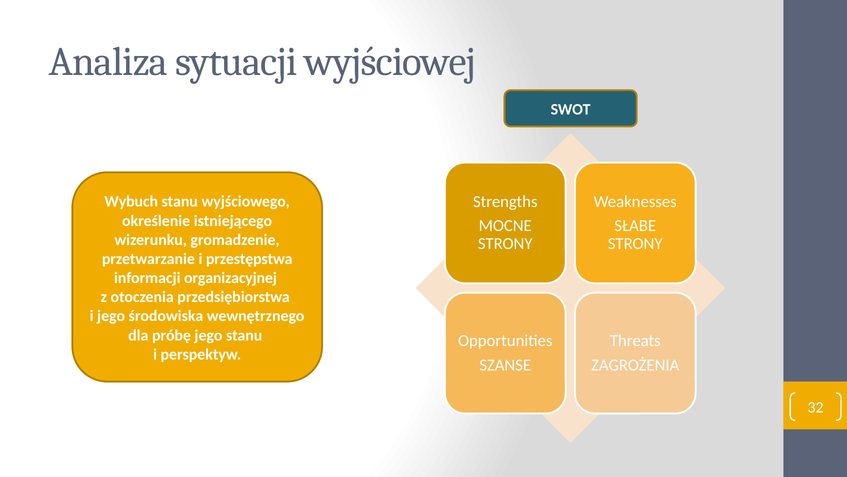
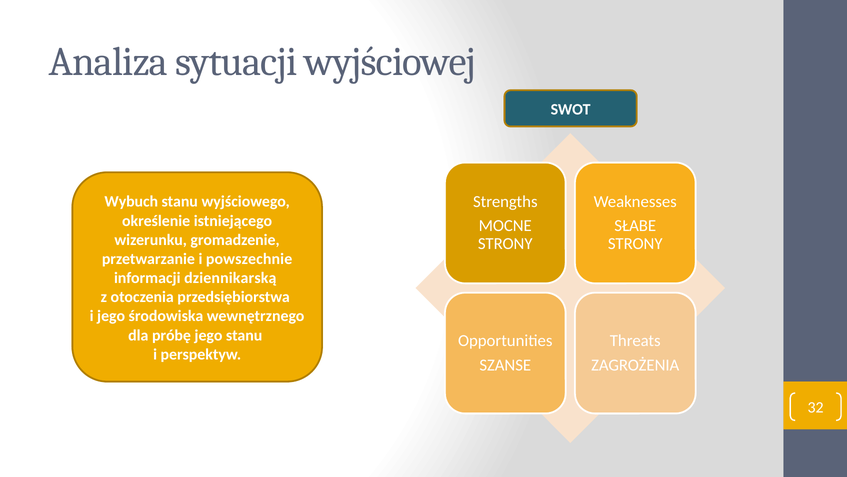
przestępstwa: przestępstwa -> powszechnie (249, 259)
organizacyjnej: organizacyjnej -> dziennikarską (230, 278)
